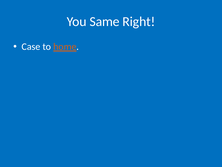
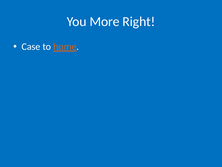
Same: Same -> More (105, 21)
